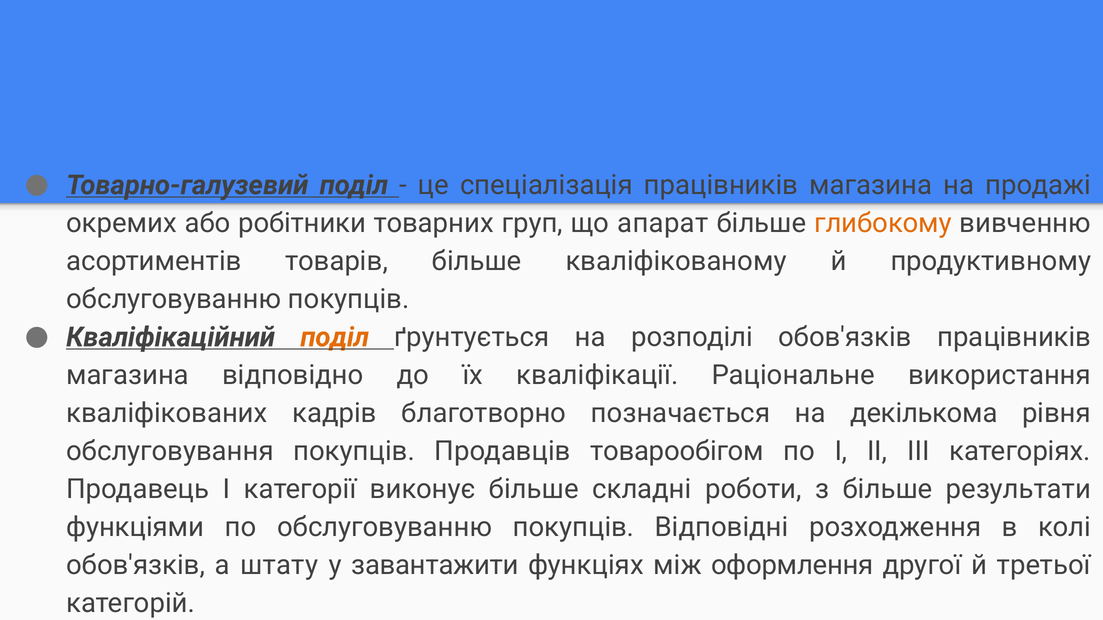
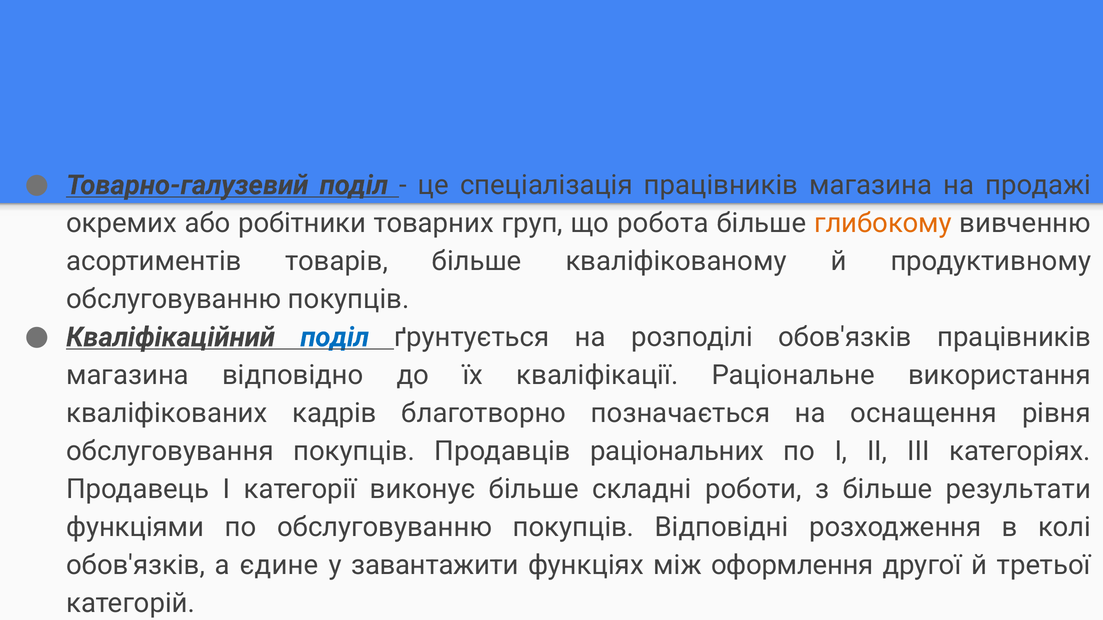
апарат: апарат -> робота (663, 223)
поділ colour: orange -> blue (335, 337)
декількома: декількома -> оснащення (924, 414)
товарообігом: товарообігом -> раціональних (677, 452)
штату: штату -> єдине (279, 566)
